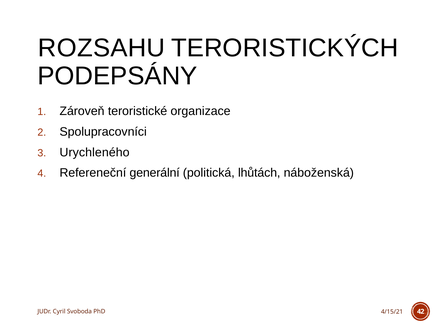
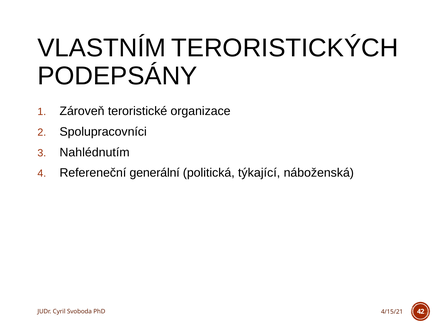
ROZSAHU: ROZSAHU -> VLASTNÍM (102, 48)
Urychleného: Urychleného -> Nahlédnutím (95, 152)
lhůtách: lhůtách -> týkající (259, 173)
